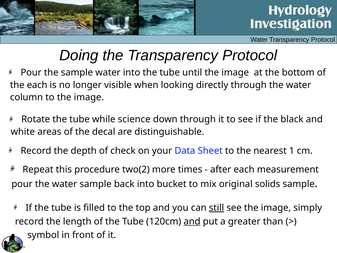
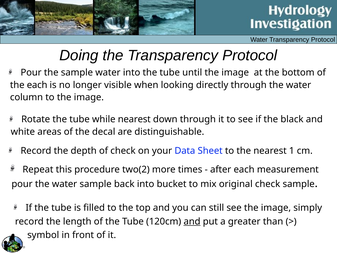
while science: science -> nearest (134, 119)
original solids: solids -> check (268, 184)
still underline: present -> none (216, 208)
